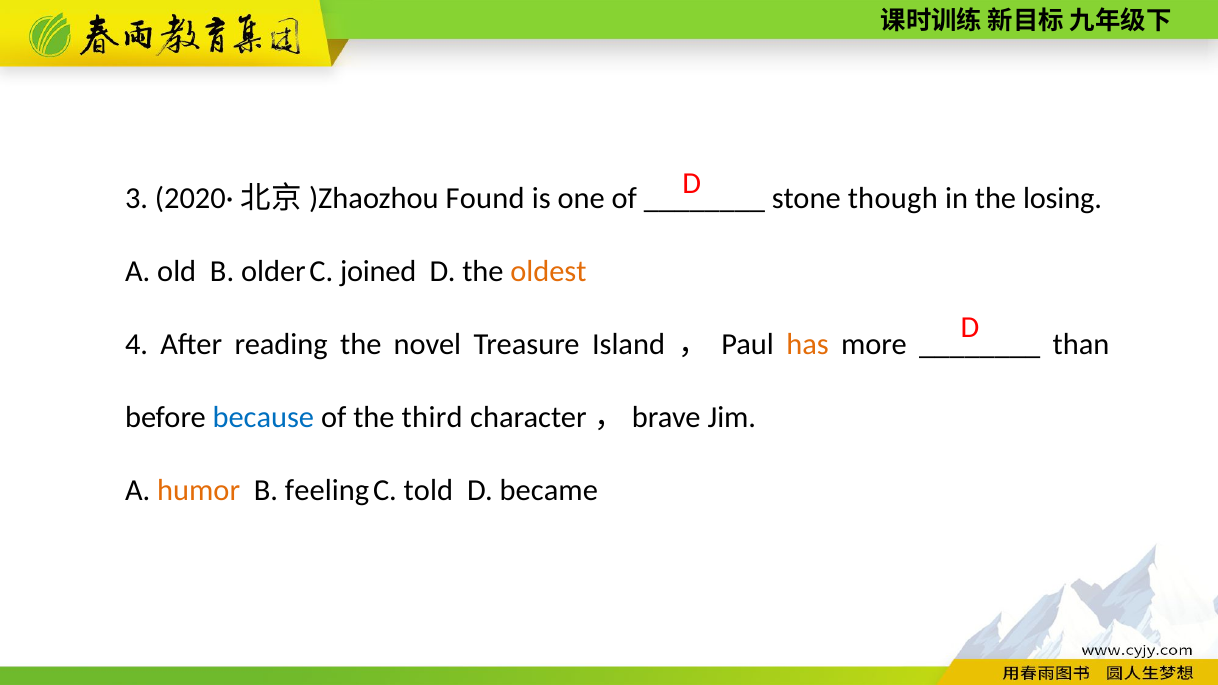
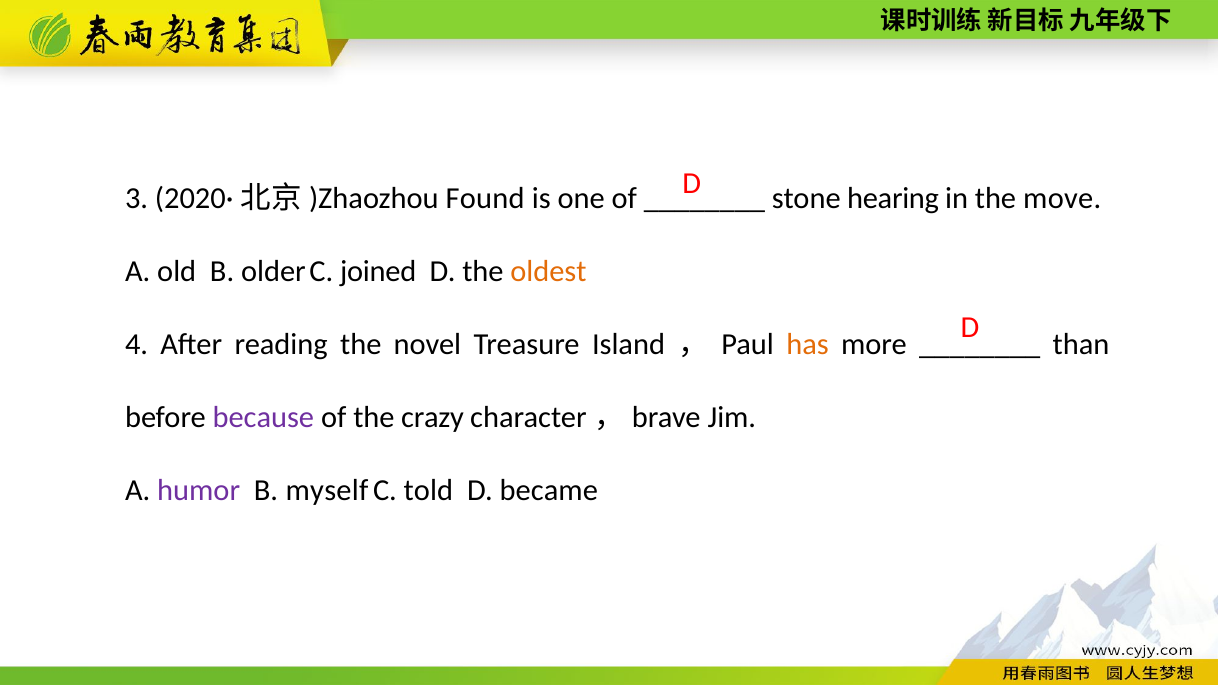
though: though -> hearing (893, 198)
losing: losing -> move (1062, 198)
because colour: blue -> purple (263, 418)
third: third -> crazy (433, 418)
humor colour: orange -> purple (199, 491)
feeling: feeling -> myself (327, 491)
